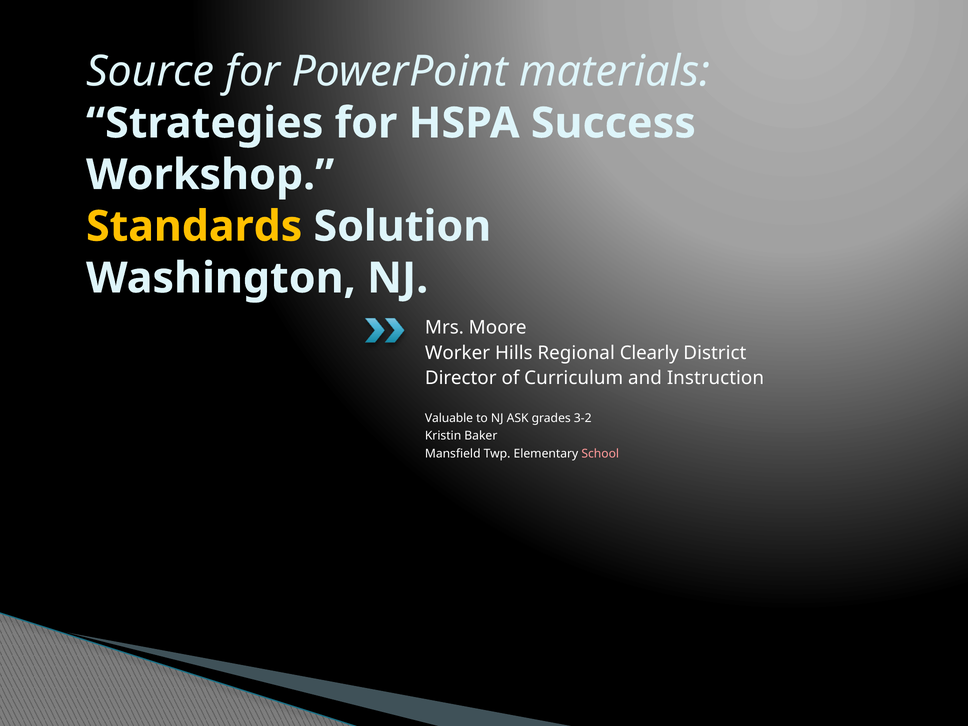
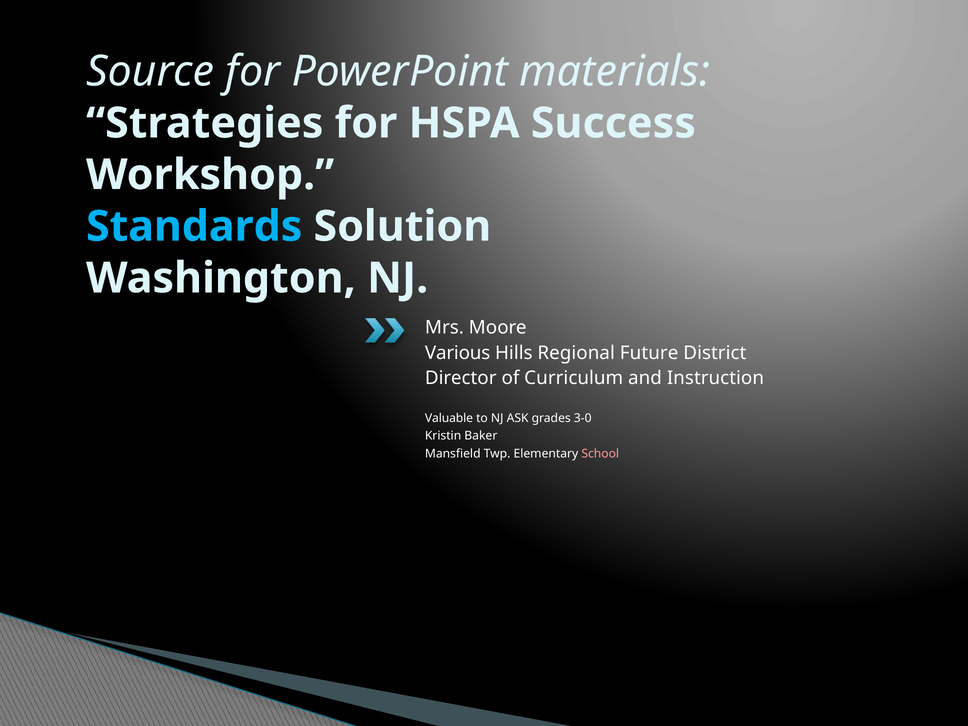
Standards colour: yellow -> light blue (194, 227)
Worker: Worker -> Various (458, 353)
Clearly: Clearly -> Future (649, 353)
3-2: 3-2 -> 3-0 (583, 418)
